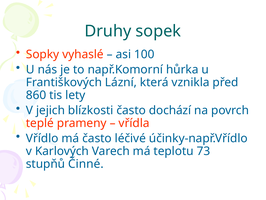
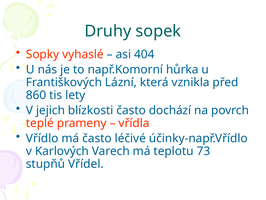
100: 100 -> 404 (144, 54)
Činné: Činné -> Vřídel (86, 164)
